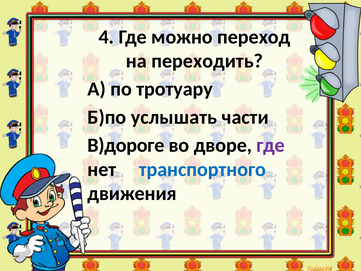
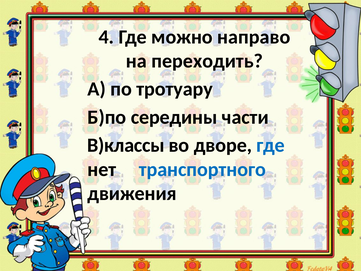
переход: переход -> направо (254, 37)
услышать: услышать -> середины (174, 117)
В)дороге: В)дороге -> В)классы (126, 145)
где colour: purple -> blue (271, 145)
